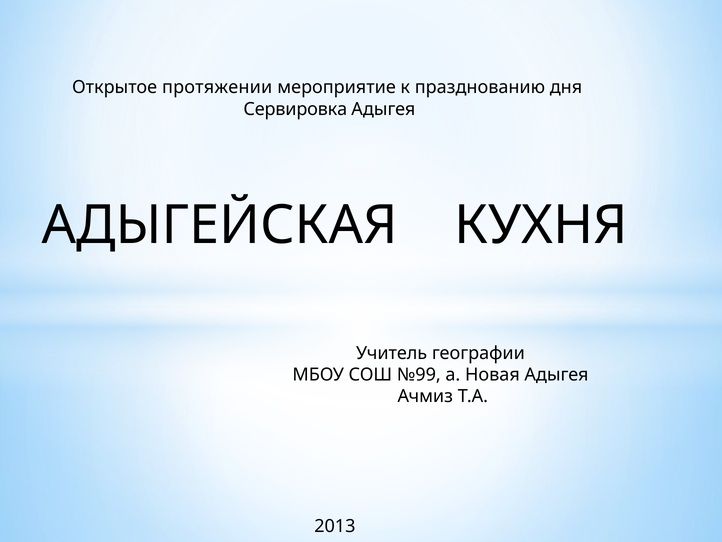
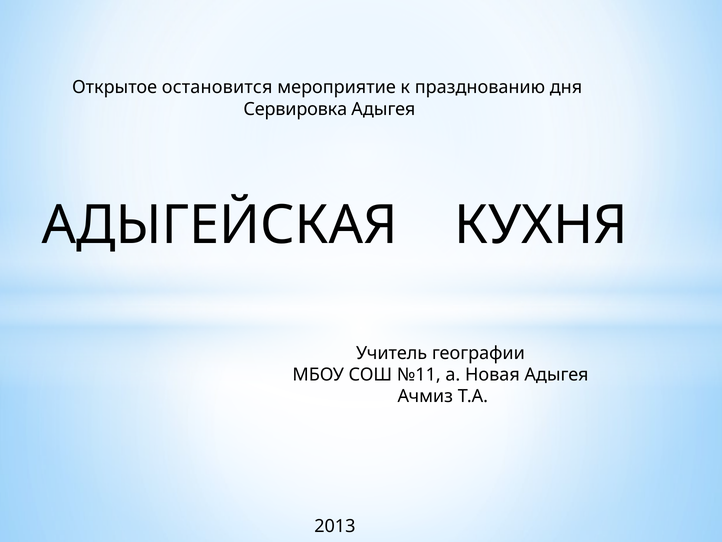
протяжении: протяжении -> остановится (217, 87)
№99: №99 -> №11 (419, 374)
